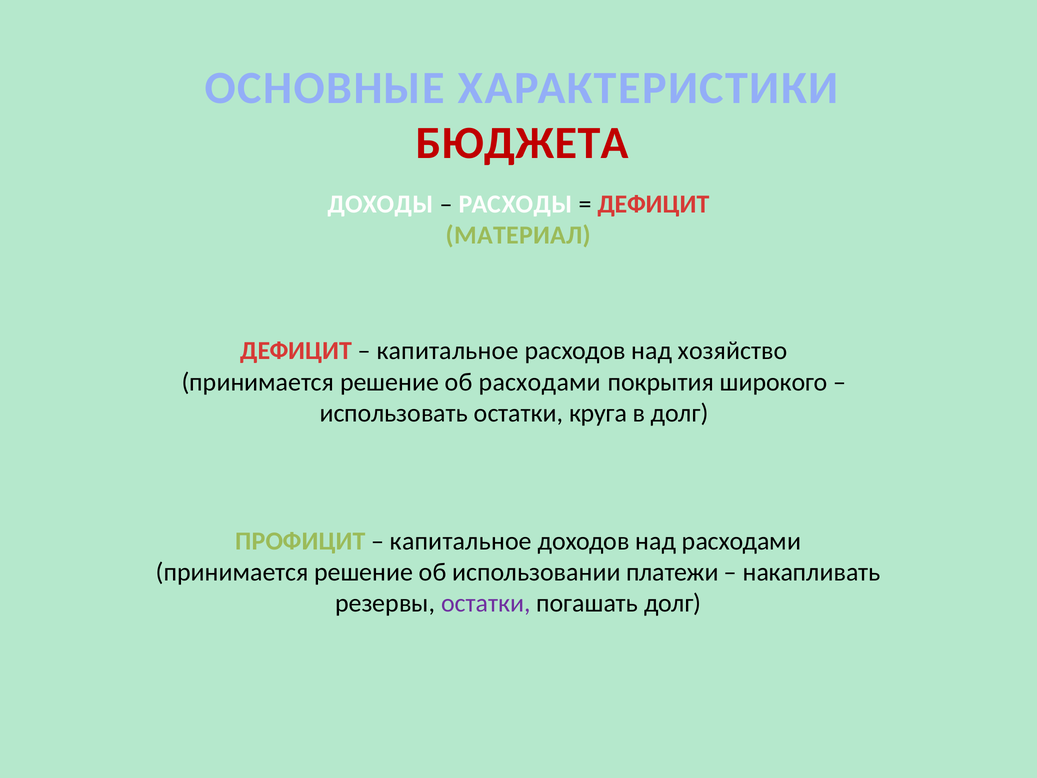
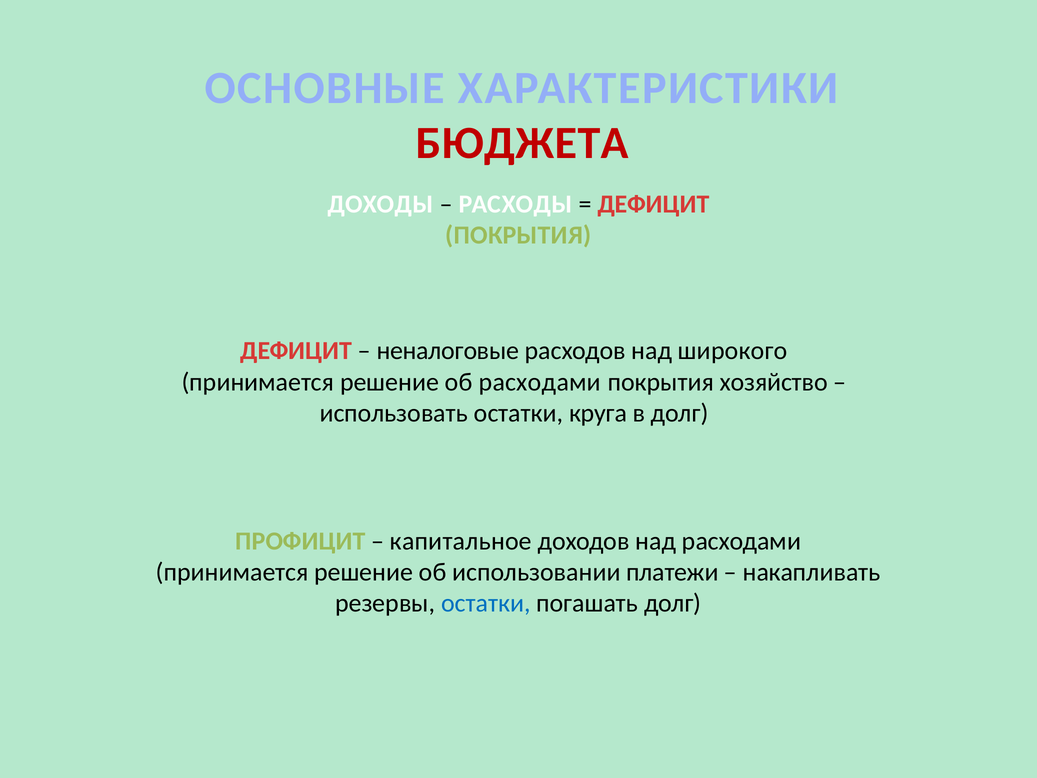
МАТЕРИАЛ: МАТЕРИАЛ -> ПОКРЫТИЯ (518, 235)
капитальное: капитальное -> неналоговые (448, 351)
хозяйство: хозяйство -> широкого (733, 351)
широкого: широкого -> хозяйство (774, 382)
остатки colour: purple -> blue (486, 603)
